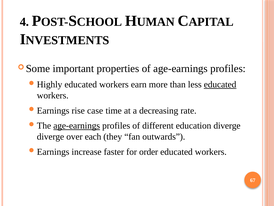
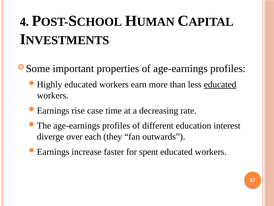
age-earnings underline: present -> none (77, 125)
education diverge: diverge -> interest (227, 125)
order: order -> spent (149, 151)
